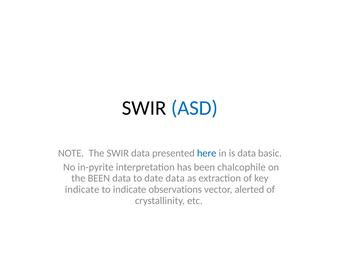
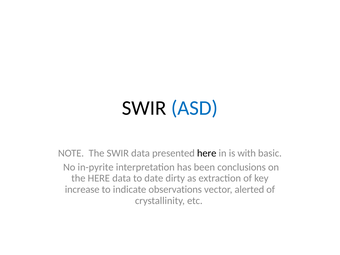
here colour: blue -> black (207, 153)
is data: data -> with (247, 153)
chalcophile: chalcophile -> conclusions (242, 167)
the BEEN: BEEN -> HERE (99, 178)
date data: data -> dirty (175, 178)
indicate: indicate -> increase (82, 190)
